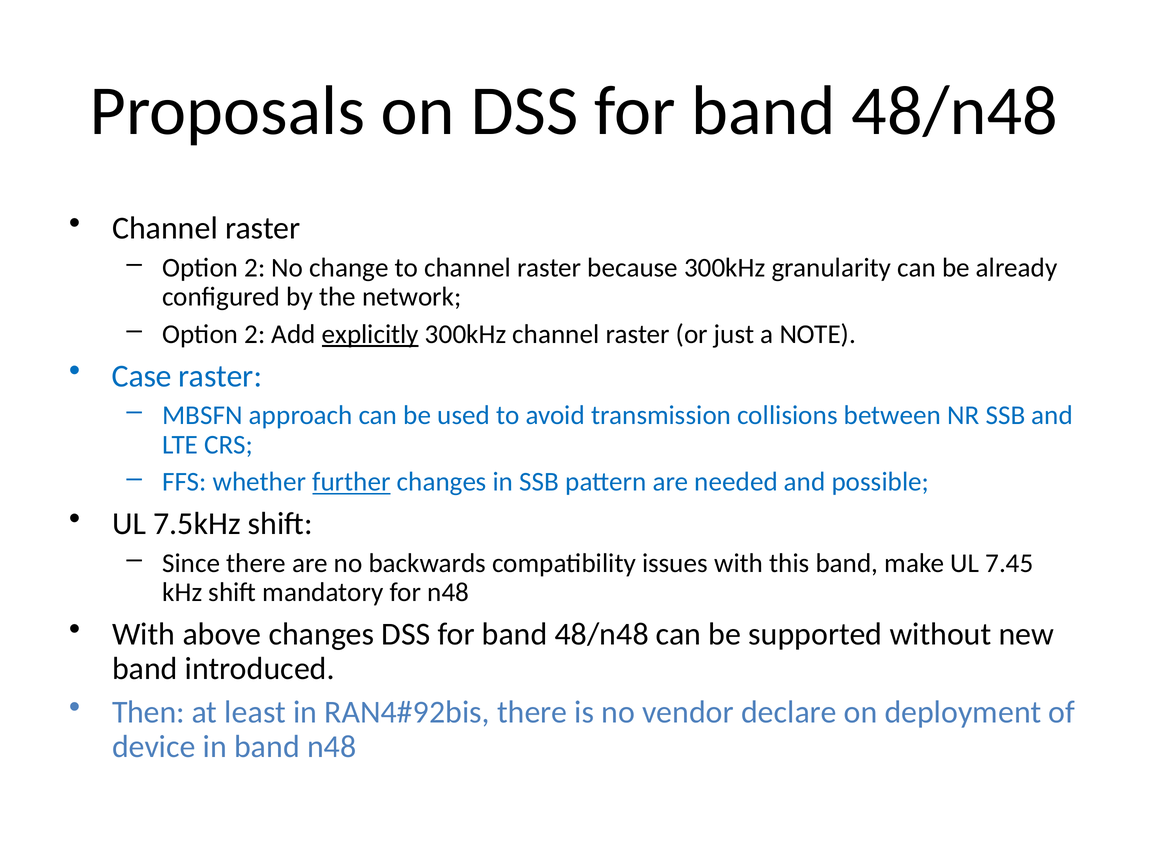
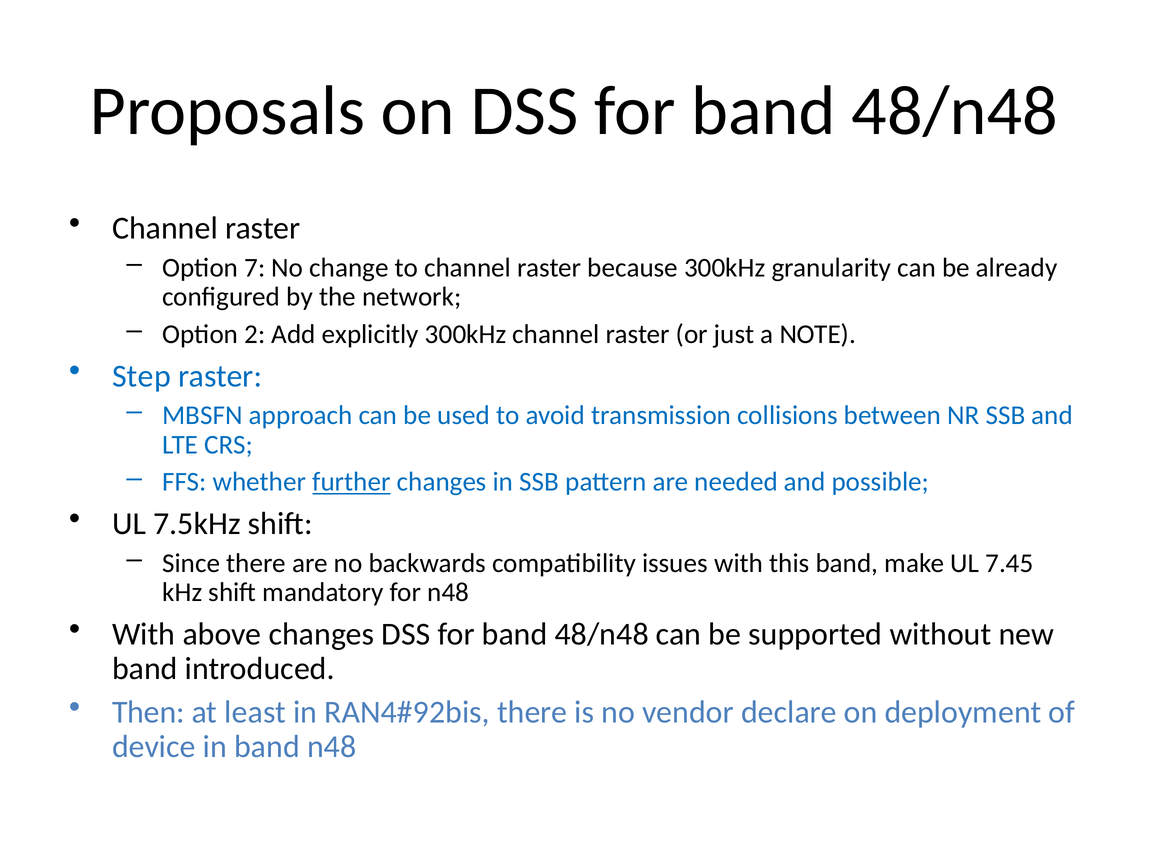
2: 2 -> 7 (255, 268)
explicitly underline: present -> none (370, 334)
Case: Case -> Step (141, 376)
